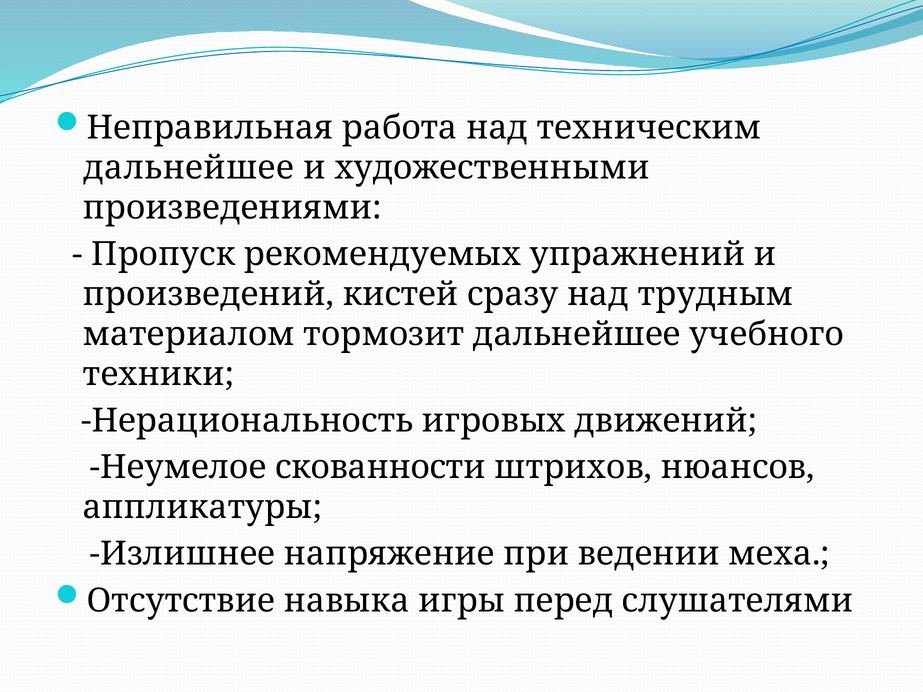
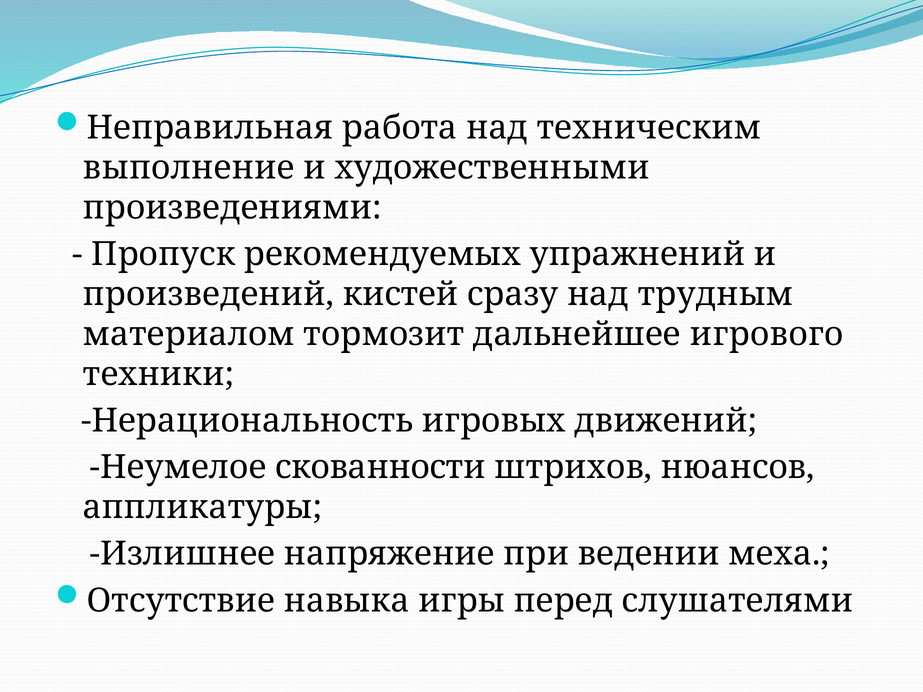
дальнейшее: дальнейшее -> выполнение (189, 168)
учебного: учебного -> игрового (767, 334)
